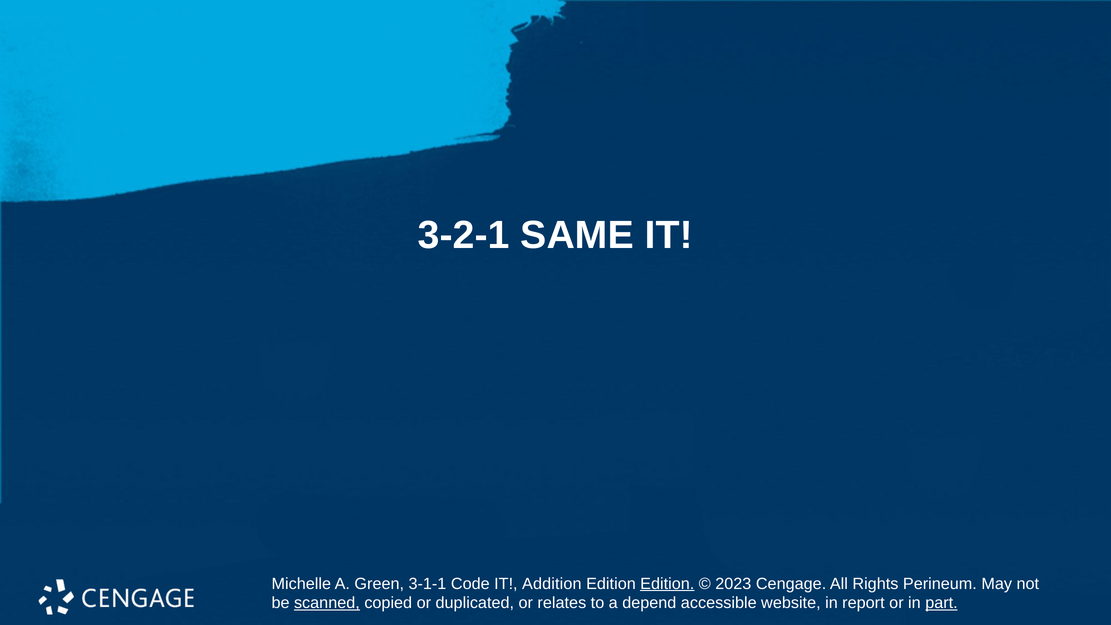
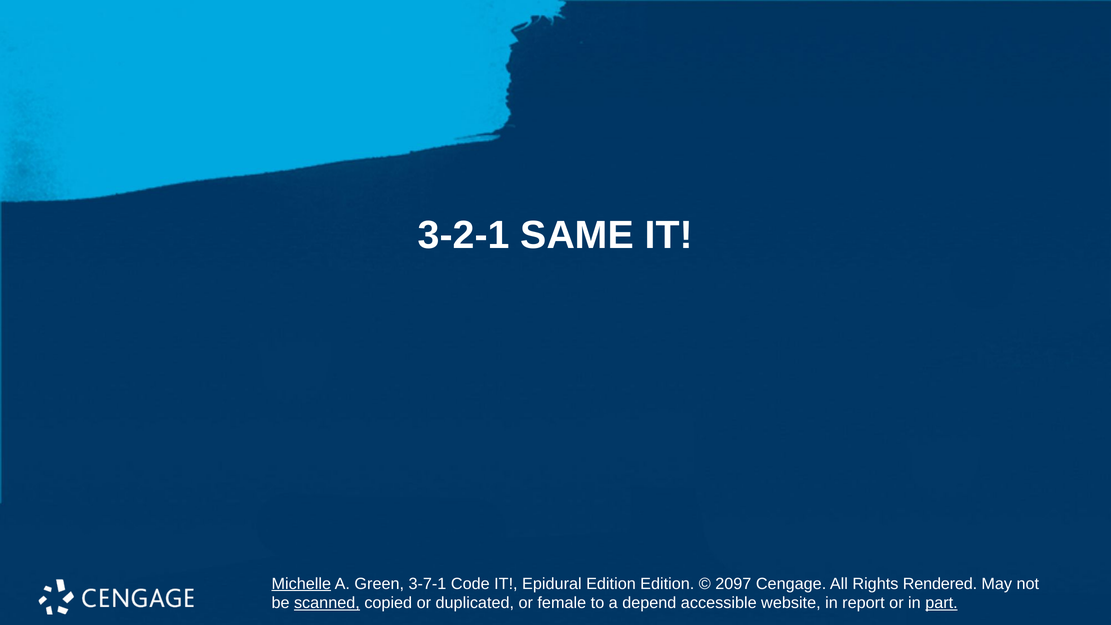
Michelle underline: none -> present (301, 584)
3-1-1: 3-1-1 -> 3-7-1 (427, 584)
Addition: Addition -> Epidural (552, 584)
Edition underline: present -> none (667, 584)
2023: 2023 -> 2097 (733, 584)
Perineum: Perineum -> Rendered (940, 584)
relates: relates -> female (562, 603)
